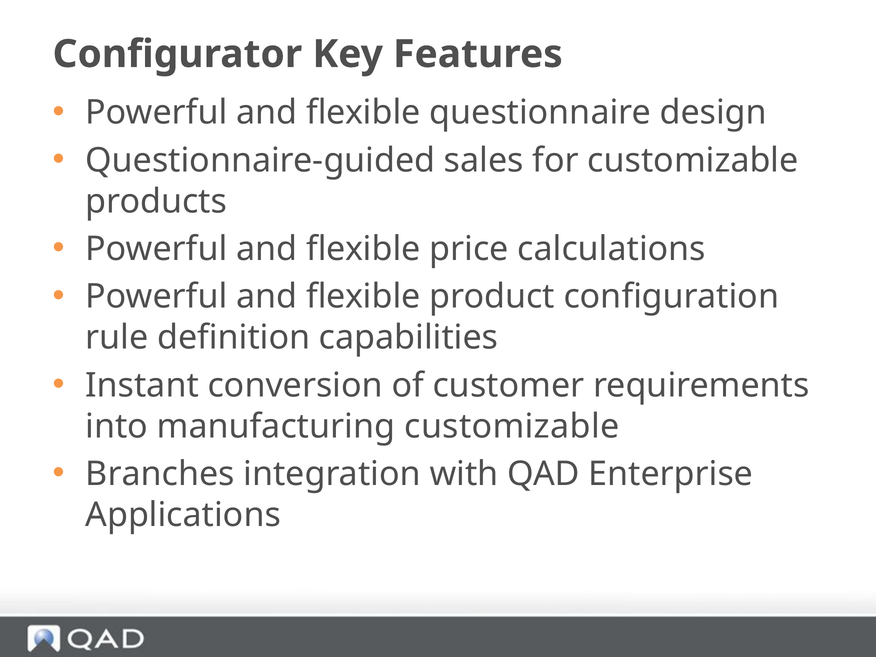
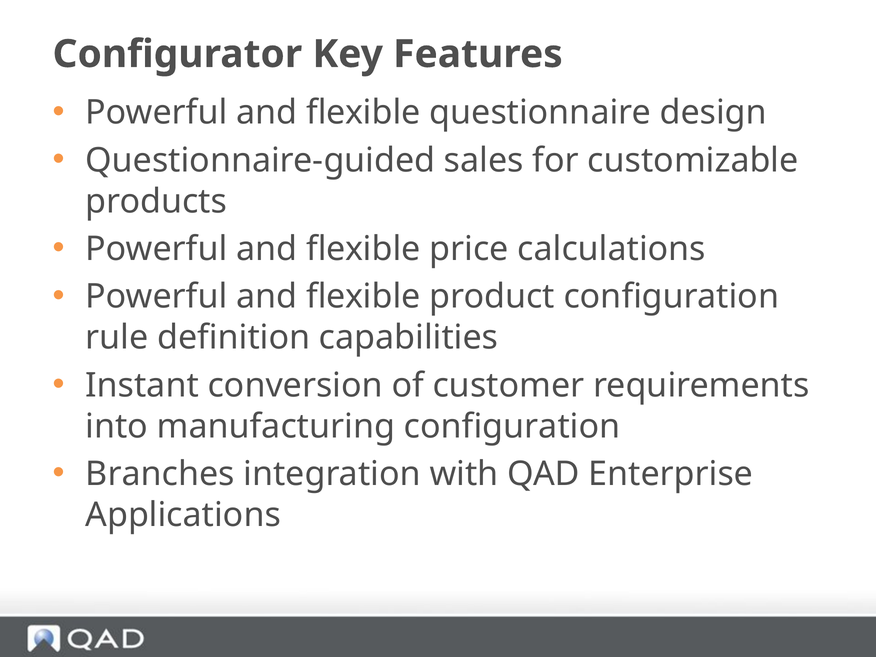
manufacturing customizable: customizable -> configuration (512, 426)
